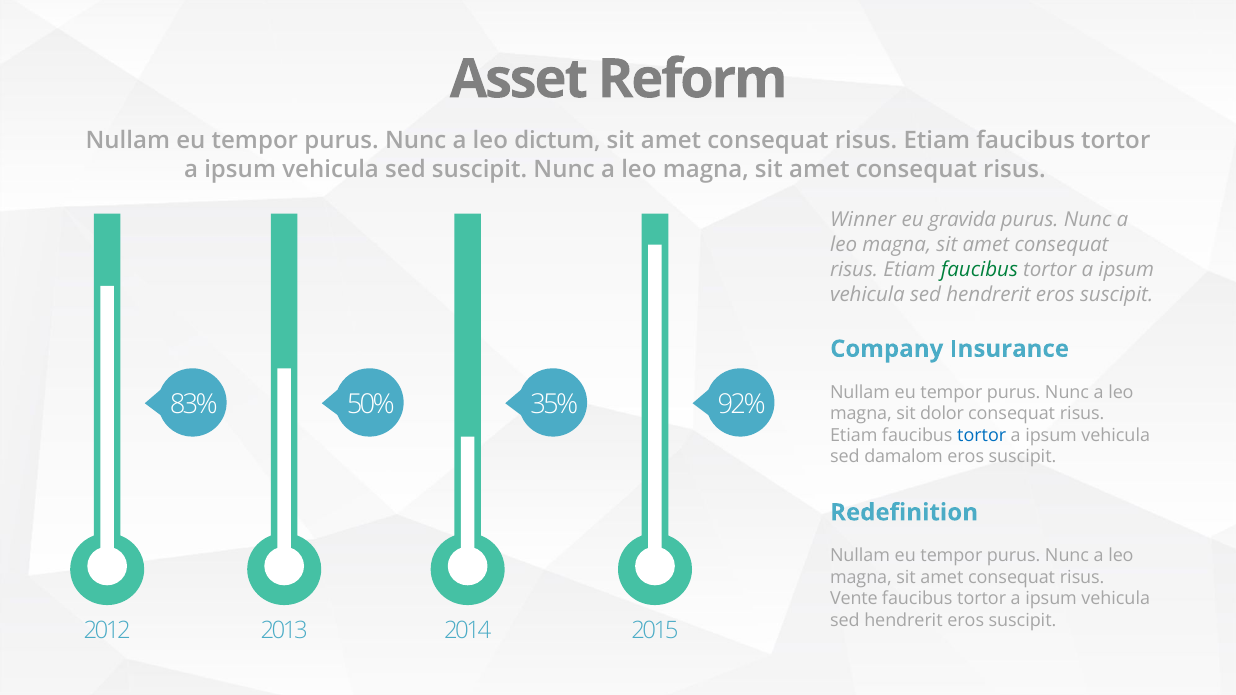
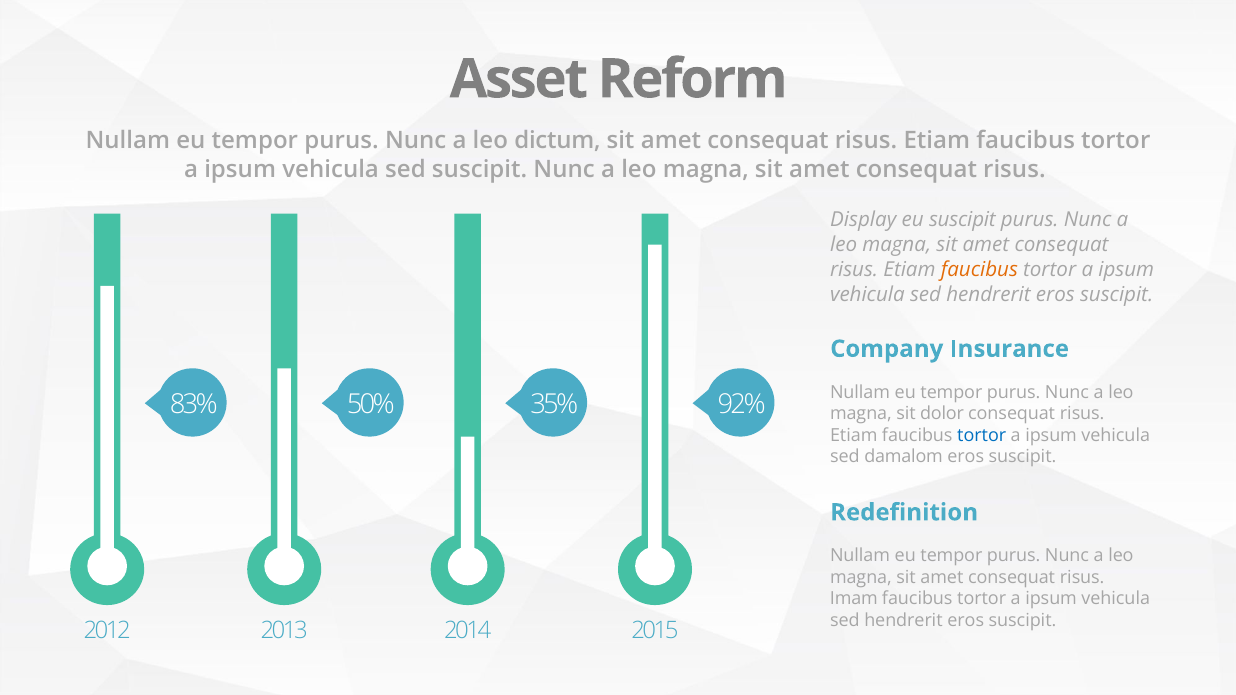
Winner: Winner -> Display (863, 220)
eu gravida: gravida -> suscipit (962, 220)
faucibus colour: green -> orange (979, 270)
Vente: Vente -> Imam (854, 599)
